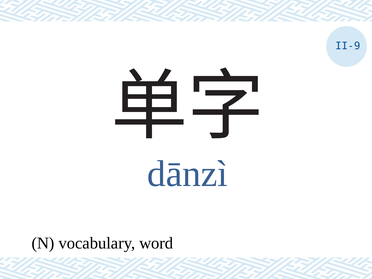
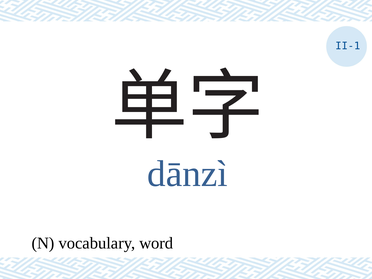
II-9: II-9 -> II-1 (348, 46)
